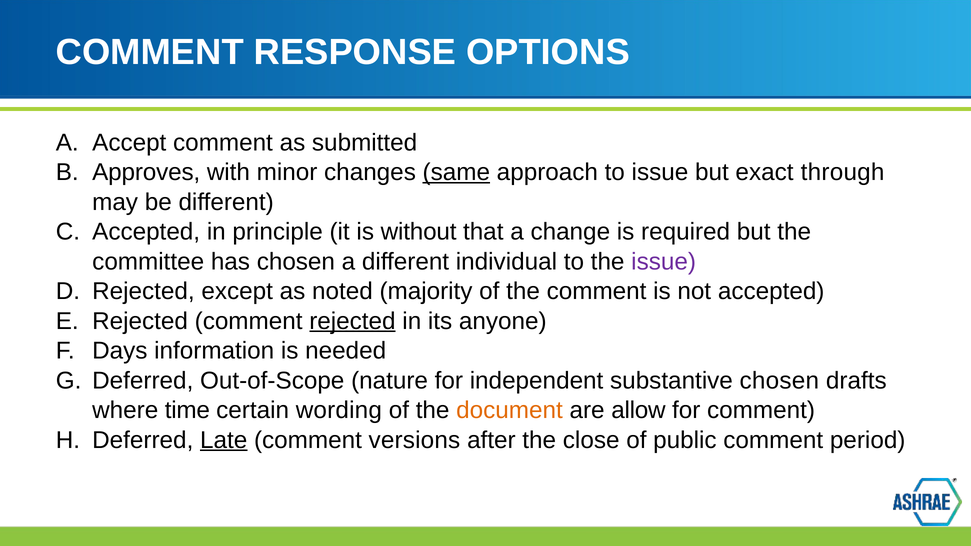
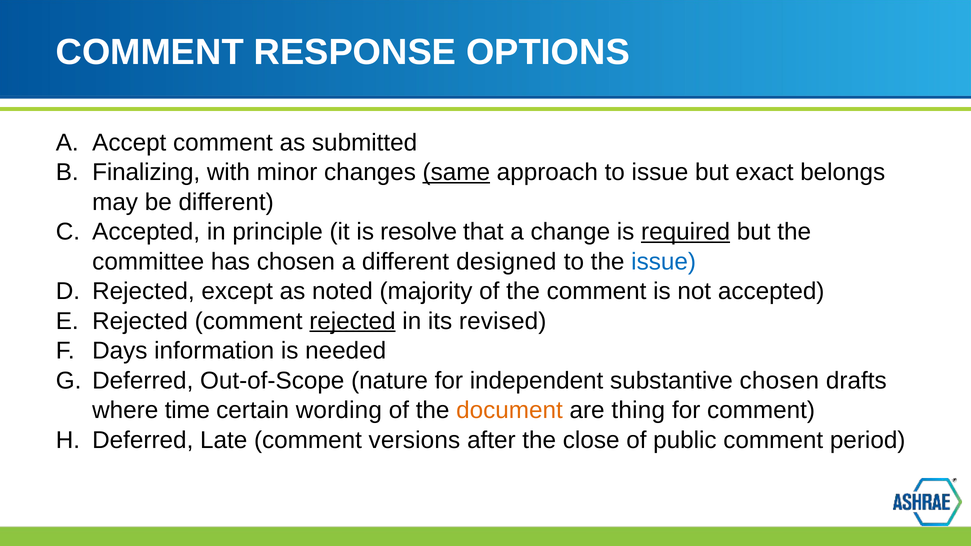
Approves: Approves -> Finalizing (146, 172)
through: through -> belongs (843, 172)
without: without -> resolve (419, 232)
required underline: none -> present (686, 232)
individual: individual -> designed (506, 262)
issue colour: purple -> blue (664, 262)
anyone: anyone -> revised (503, 321)
allow: allow -> thing (638, 410)
Late underline: present -> none (224, 440)
